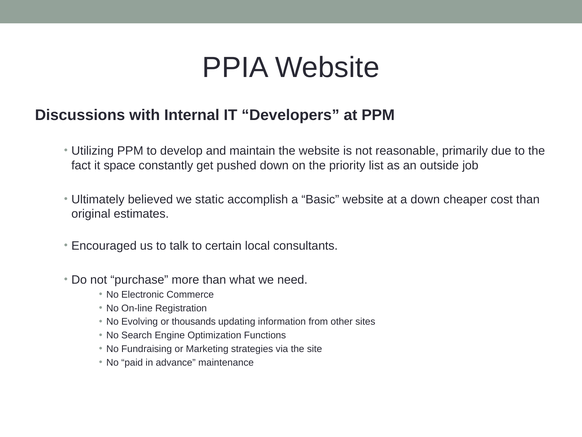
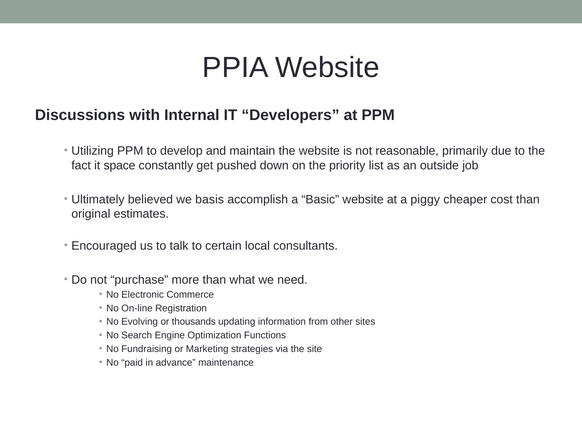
static: static -> basis (210, 199)
a down: down -> piggy (425, 199)
